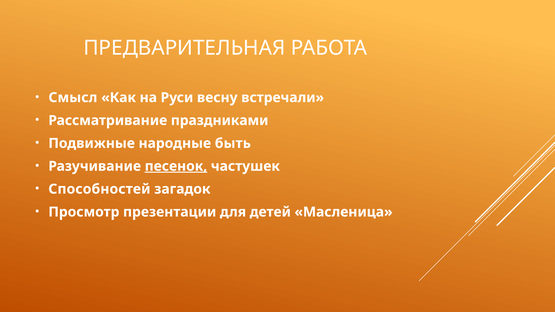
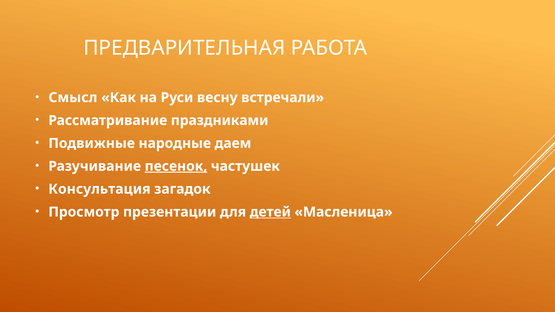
быть: быть -> даем (233, 143)
Способностей: Способностей -> Консультация (99, 189)
детей underline: none -> present (270, 212)
